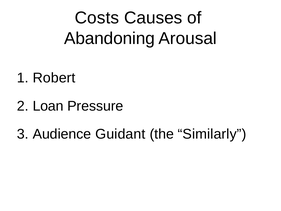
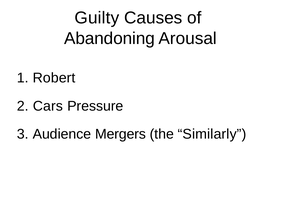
Costs: Costs -> Guilty (97, 18)
Loan: Loan -> Cars (48, 106)
Guidant: Guidant -> Mergers (121, 134)
